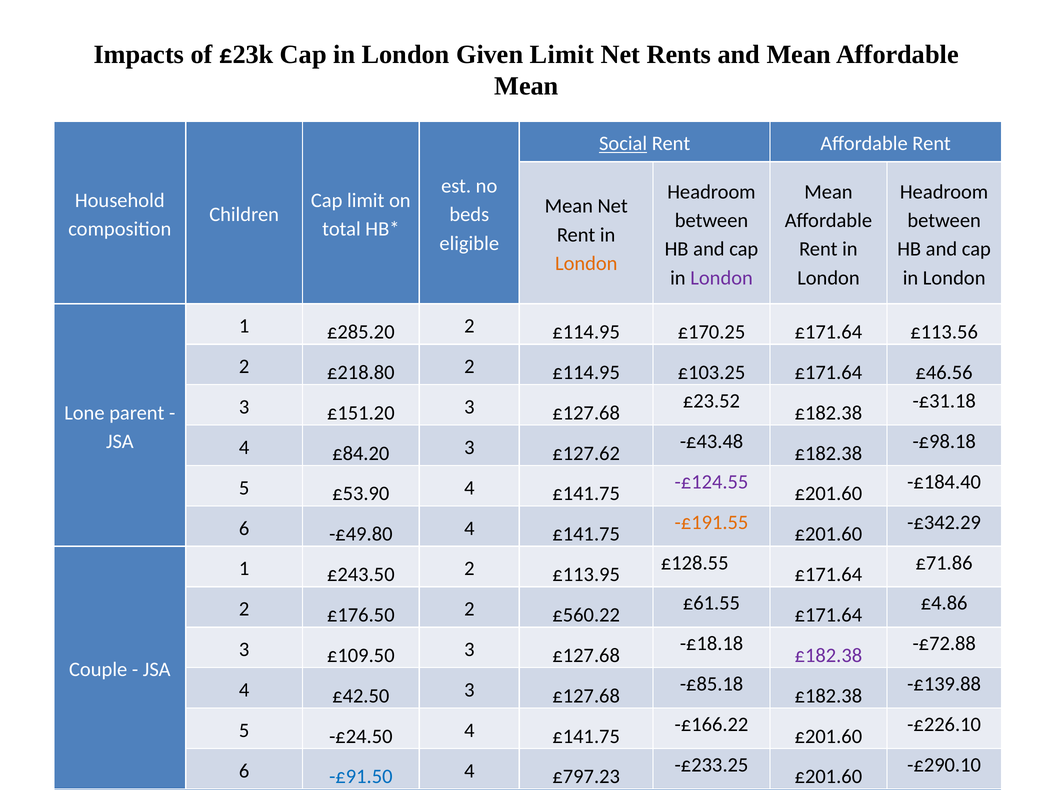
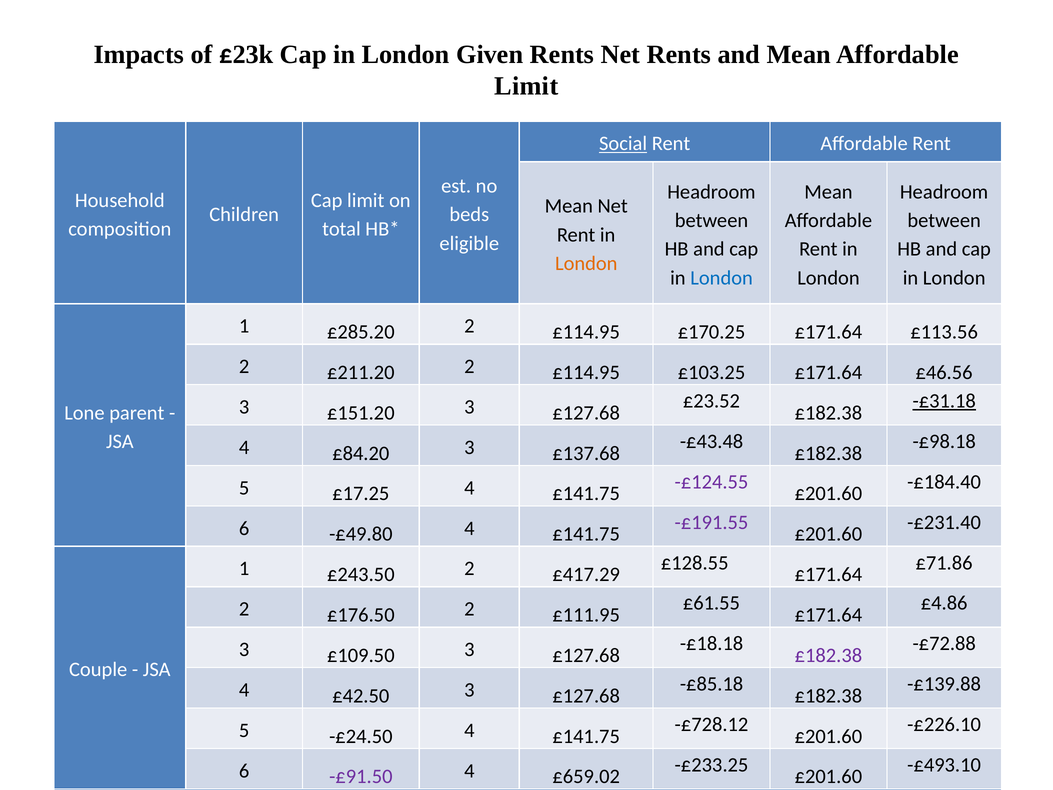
Given Limit: Limit -> Rents (562, 54)
Mean: Mean -> Limit (526, 86)
London colour: purple -> blue (722, 278)
£218.80: £218.80 -> £211.20 (361, 372)
-£31.18 underline: none -> present (944, 401)
£127.62: £127.62 -> £137.68 (586, 453)
£53.90: £53.90 -> £17.25 (361, 494)
-£191.55 colour: orange -> purple (711, 522)
-£342.29: -£342.29 -> -£231.40 (944, 522)
£113.95: £113.95 -> £417.29 (586, 574)
£560.22: £560.22 -> £111.95 (586, 615)
-£166.22: -£166.22 -> -£728.12 (711, 724)
-£290.10: -£290.10 -> -£493.10 (944, 765)
-£91.50 colour: blue -> purple (361, 776)
£797.23: £797.23 -> £659.02 (586, 776)
